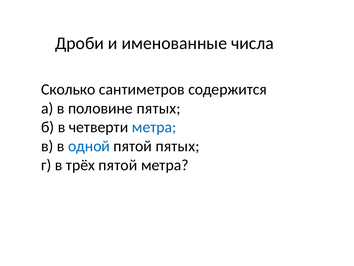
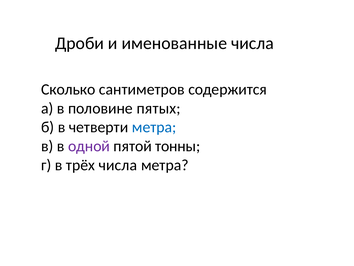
одной colour: blue -> purple (89, 146)
пятой пятых: пятых -> тонны (178, 146)
трёх пятой: пятой -> числа (118, 165)
